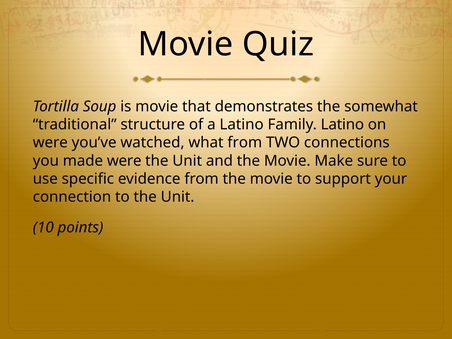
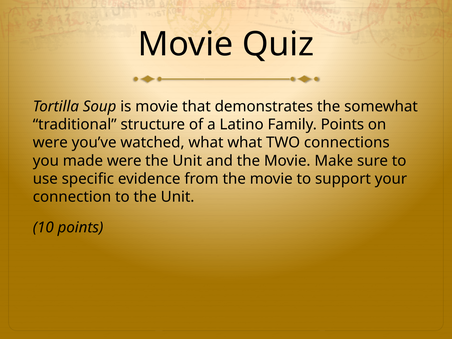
Family Latino: Latino -> Points (342, 125)
what from: from -> what (245, 143)
